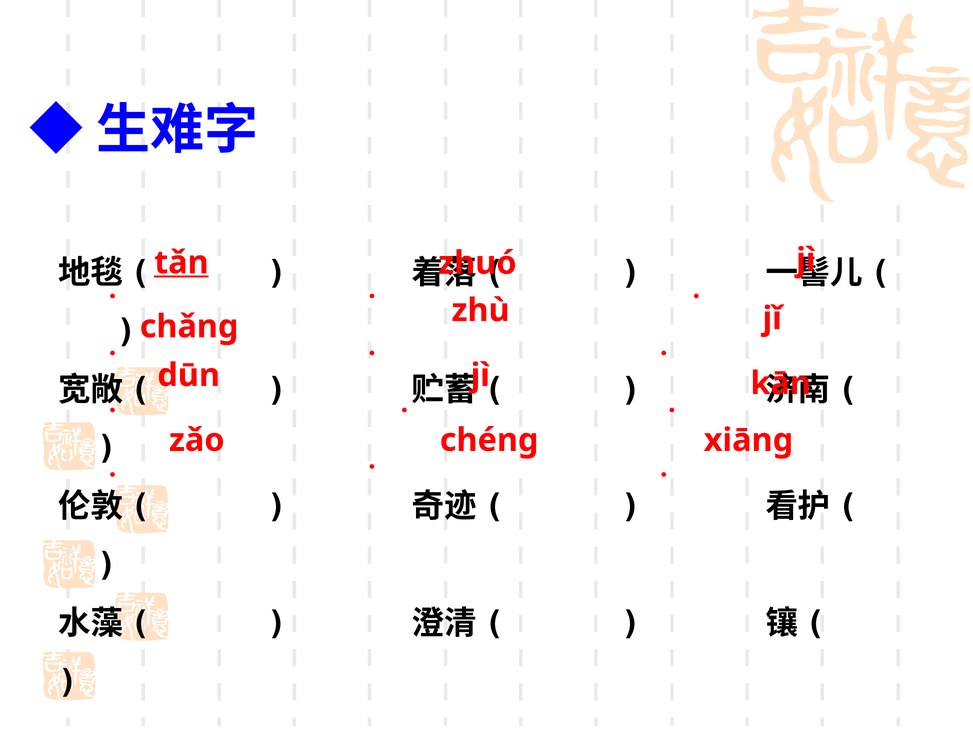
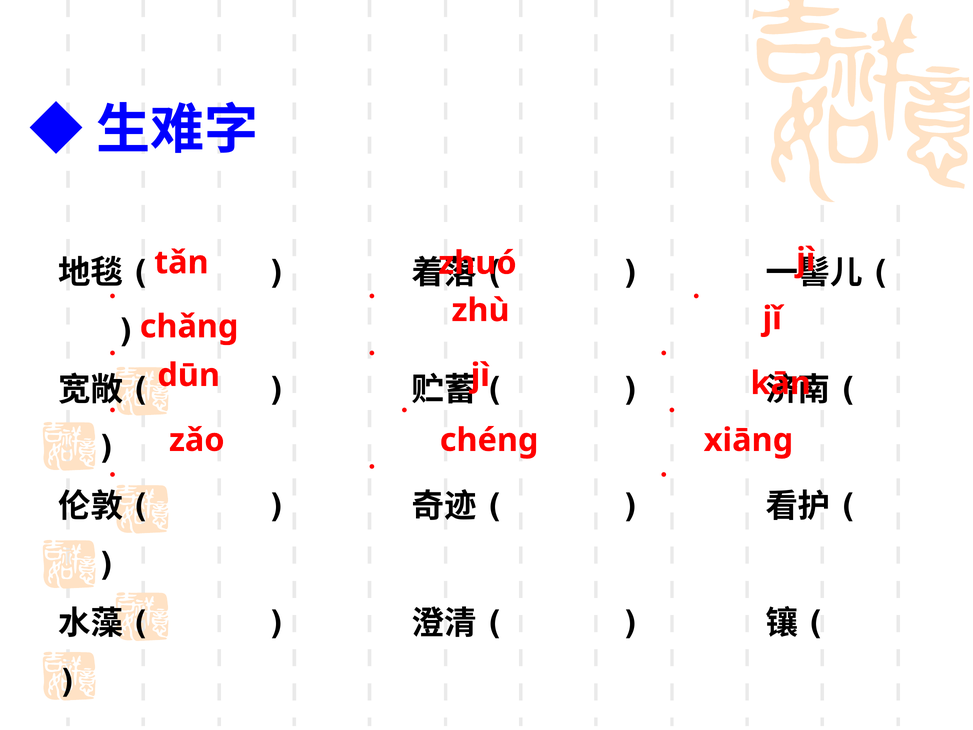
tǎn underline: present -> none (181, 262)
